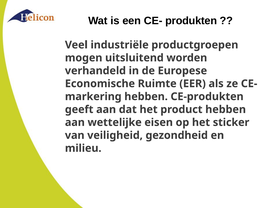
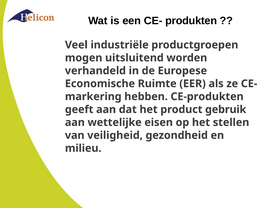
product hebben: hebben -> gebruik (226, 109)
sticker: sticker -> stellen (231, 122)
